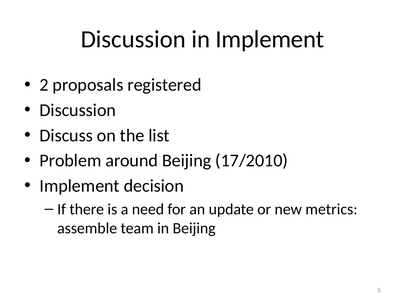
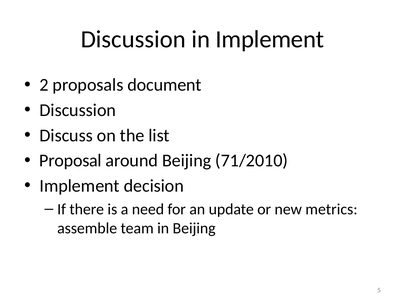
registered: registered -> document (165, 85)
Problem: Problem -> Proposal (71, 161)
17/2010: 17/2010 -> 71/2010 (252, 161)
